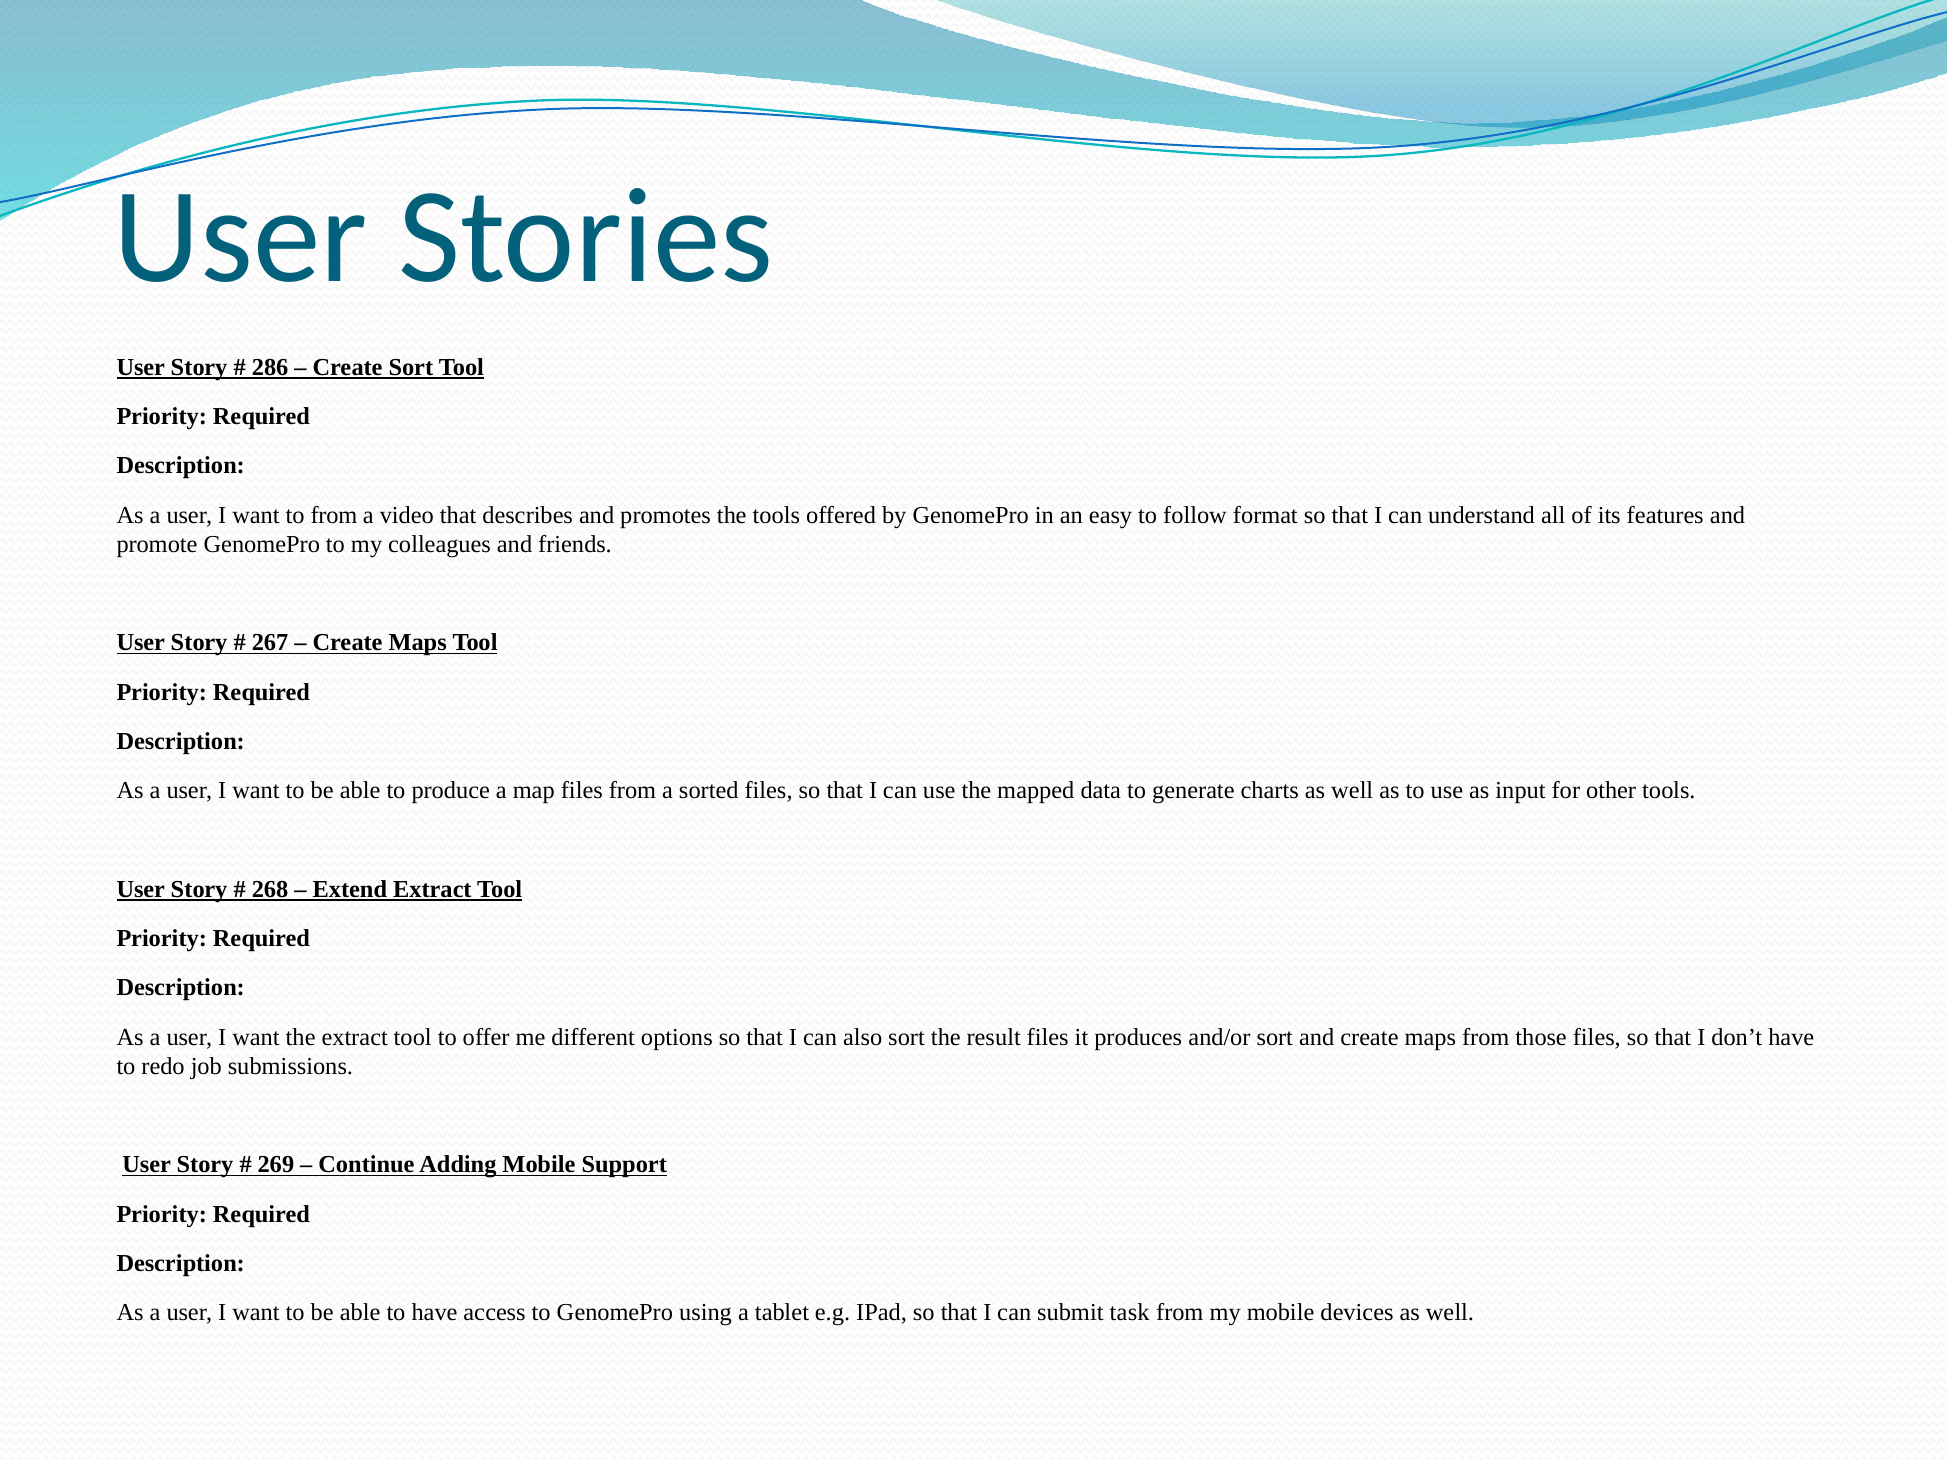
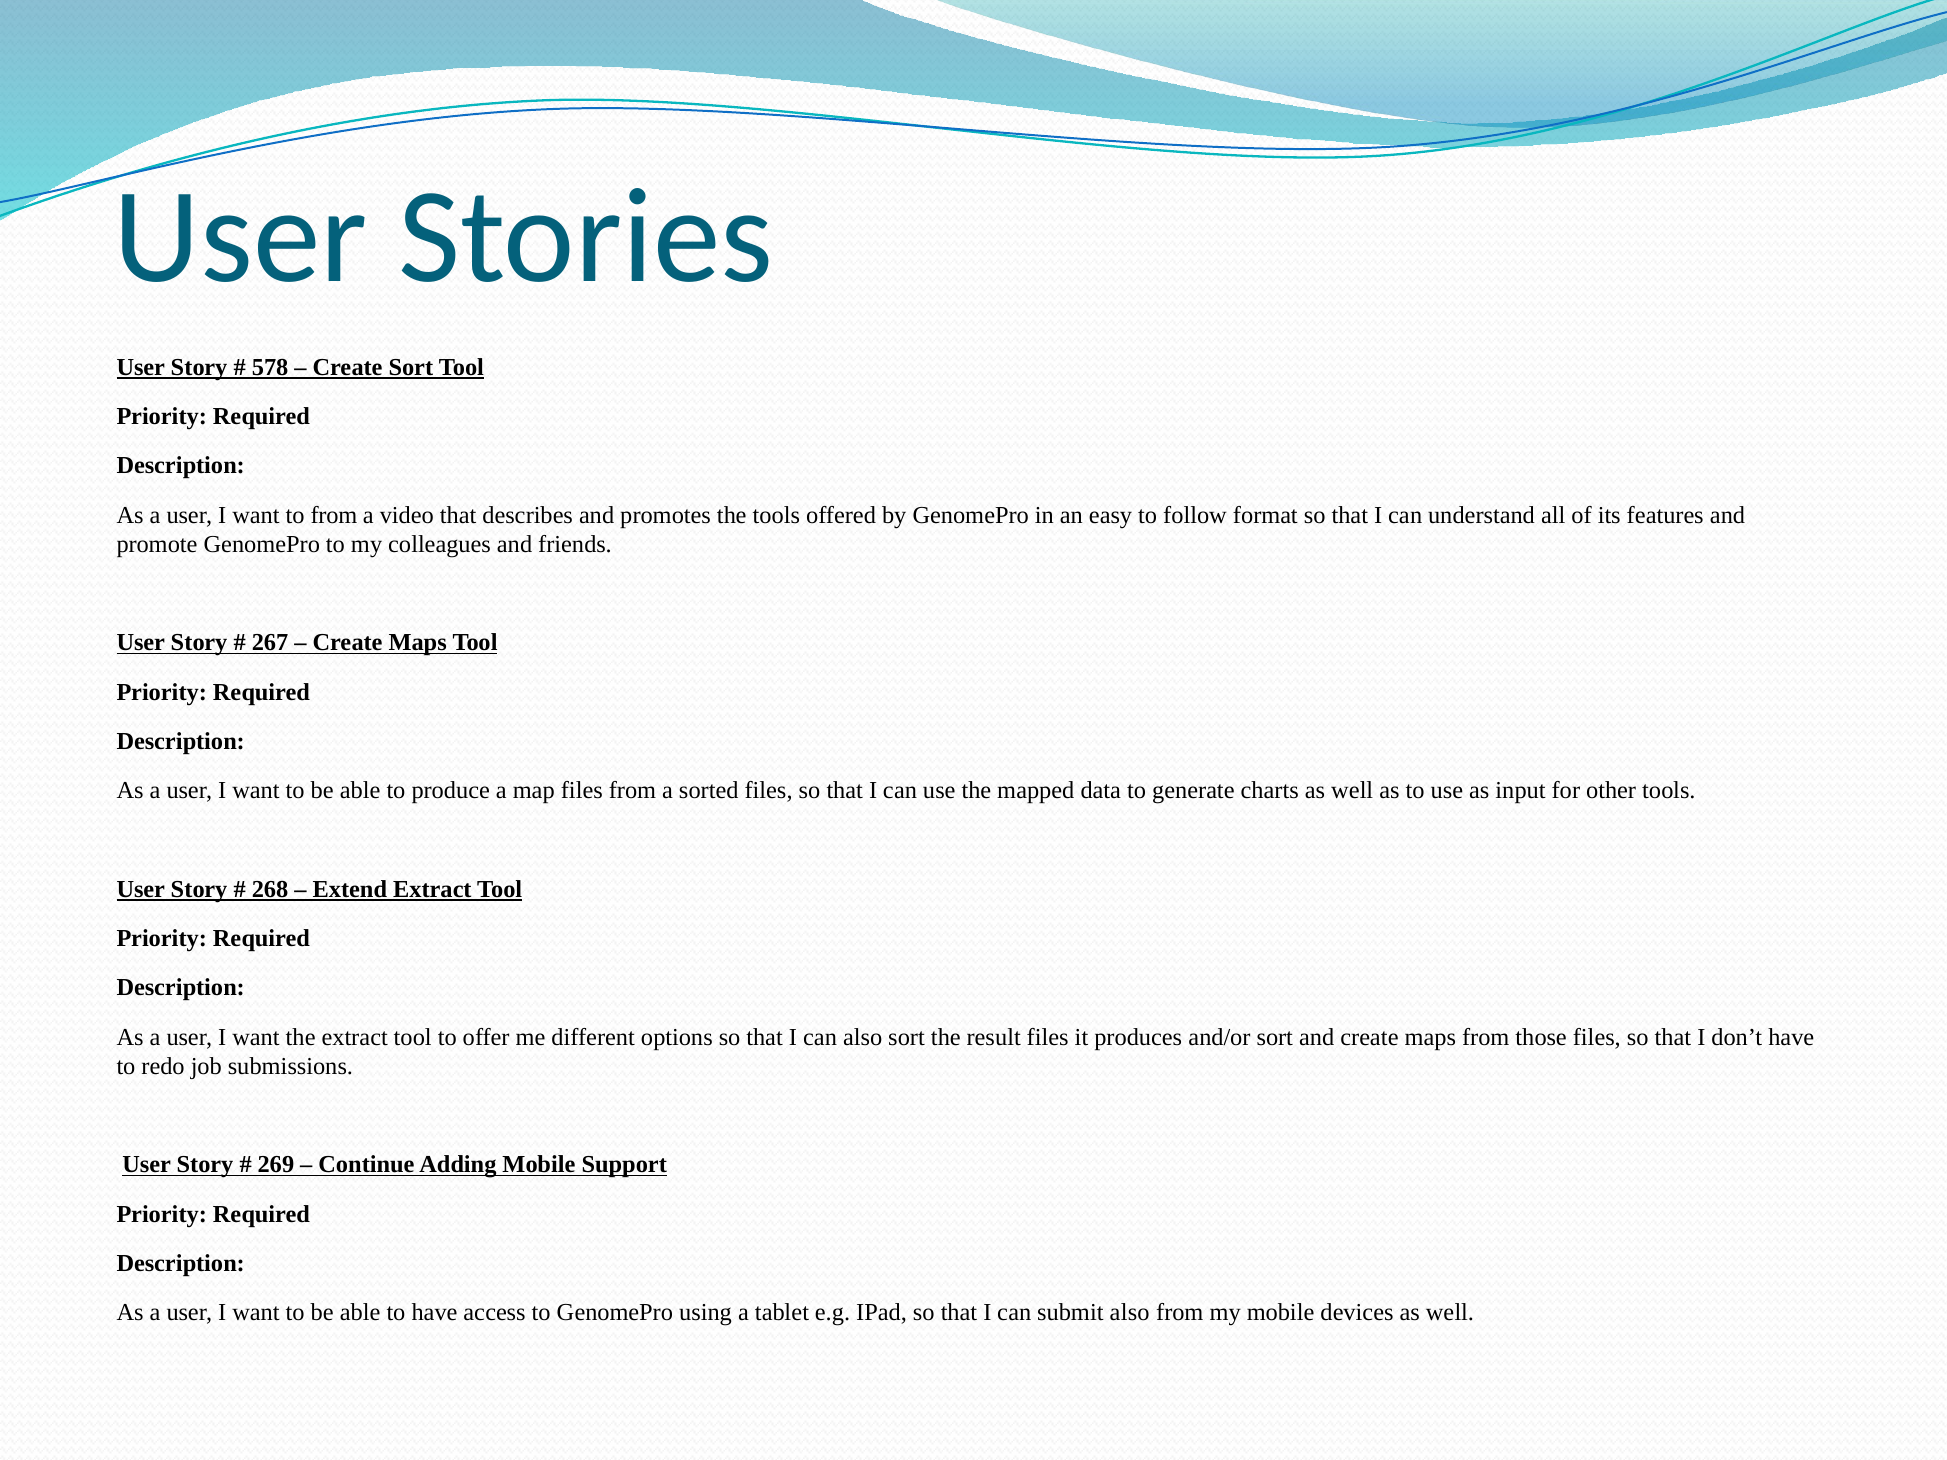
286: 286 -> 578 (270, 367)
submit task: task -> also (1130, 1313)
